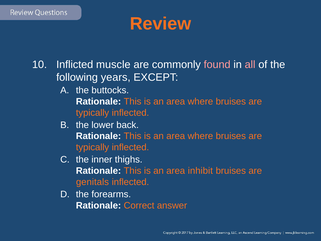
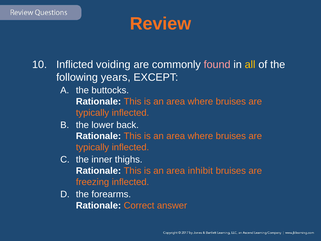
muscle: muscle -> voiding (113, 64)
all colour: pink -> yellow (250, 64)
genitals: genitals -> freezing (93, 182)
